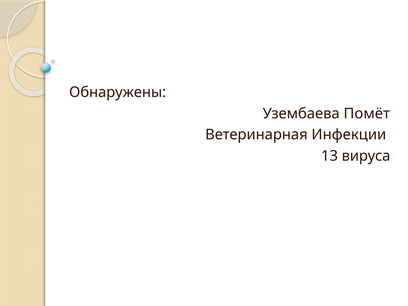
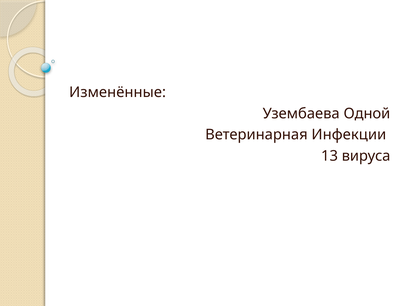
Обнаружены: Обнаружены -> Изменённые (118, 92)
Помёт: Помёт -> Одной (367, 114)
